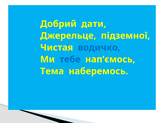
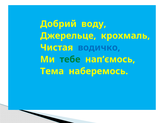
дати: дати -> воду (94, 24)
підземної: підземної -> крохмаль (125, 36)
тебе colour: blue -> green (70, 59)
